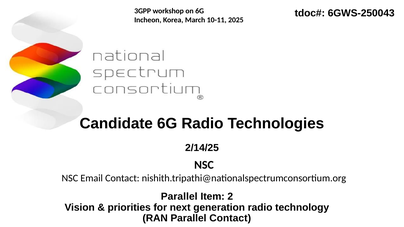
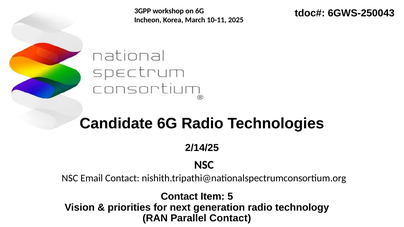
Parallel: Parallel -> Contact (179, 197)
2: 2 -> 5 (230, 197)
